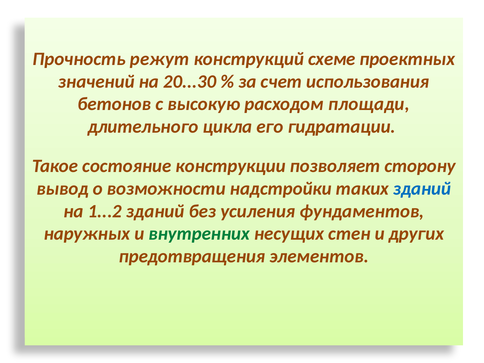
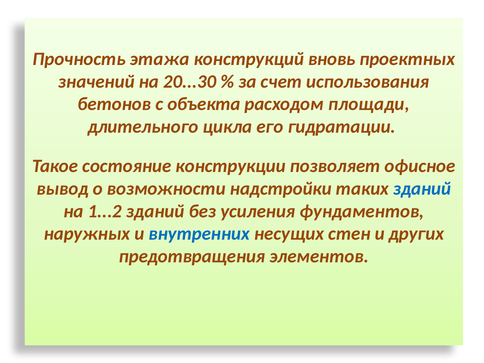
режут: режут -> этажа (160, 59)
схеме: схеме -> вновь (332, 59)
высокую: высокую -> объекта (204, 104)
сторону: сторону -> офисное (420, 166)
внутренних colour: green -> blue (199, 234)
